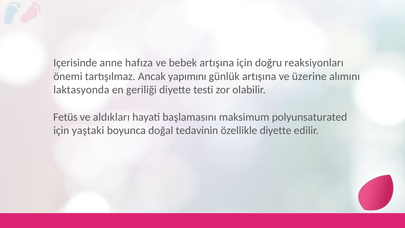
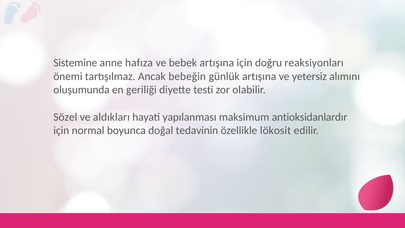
Içerisinde: Içerisinde -> Sistemine (75, 63)
yapımını: yapımını -> bebeğin (187, 76)
üzerine: üzerine -> yetersiz (309, 76)
laktasyonda: laktasyonda -> oluşumunda (81, 90)
Fetüs: Fetüs -> Sözel (65, 117)
başlamasını: başlamasını -> yapılanması (189, 117)
polyunsaturated: polyunsaturated -> antioksidanlardır (310, 117)
yaştaki: yaştaki -> normal (88, 130)
özellikle diyette: diyette -> lökosit (275, 130)
